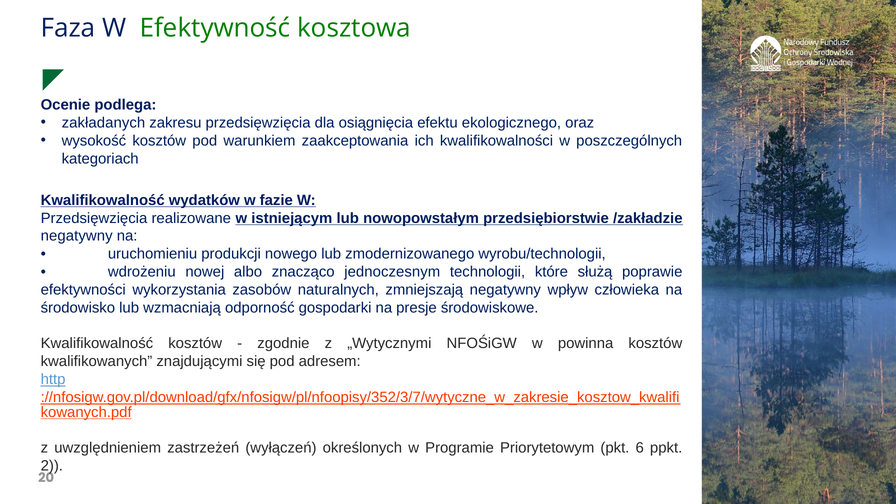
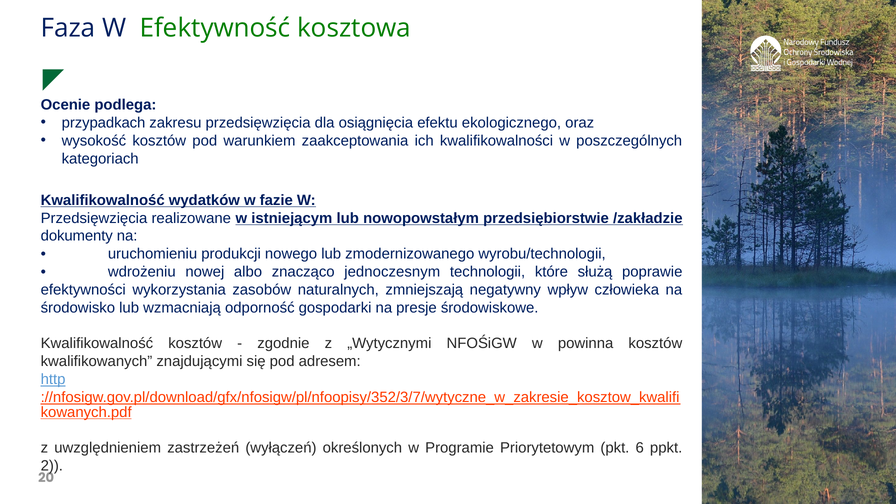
zakładanych: zakładanych -> przypadkach (104, 123)
negatywny: negatywny -> dokumenty (77, 236)
